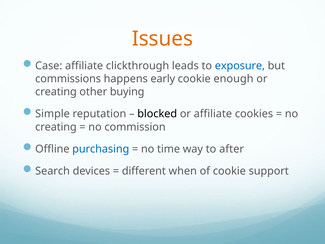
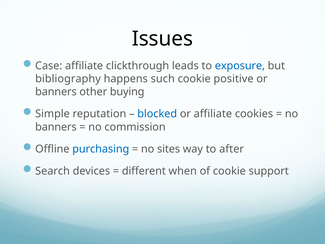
Issues colour: orange -> black (162, 39)
commissions: commissions -> bibliography (68, 79)
early: early -> such (163, 79)
enough: enough -> positive (234, 79)
creating: creating -> banners (56, 92)
blocked colour: black -> blue (157, 114)
creating: creating -> banners (56, 127)
time: time -> sites (169, 149)
